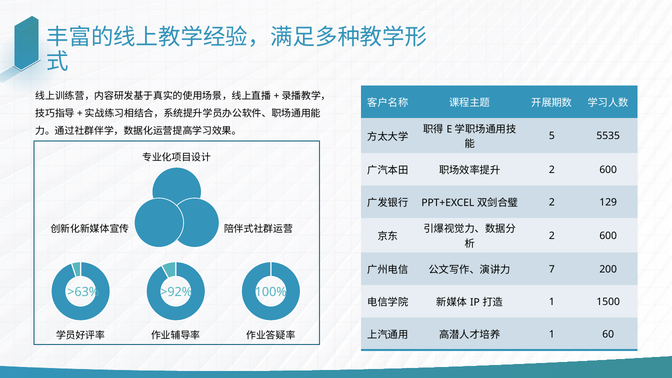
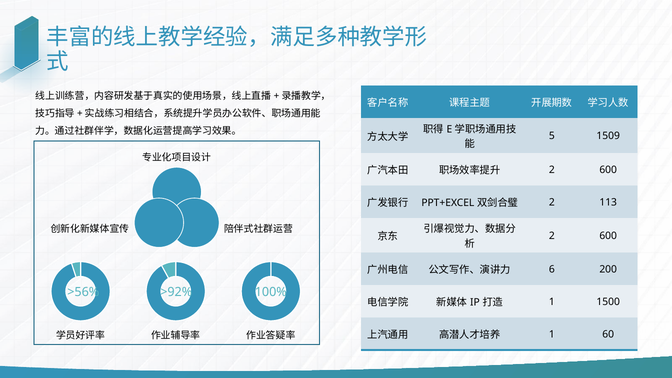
5535: 5535 -> 1509 (608, 136)
129: 129 -> 113 (608, 202)
7: 7 -> 6 (552, 269)
>63%: >63% -> >56% (83, 292)
